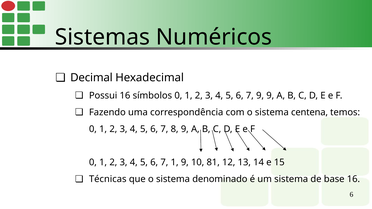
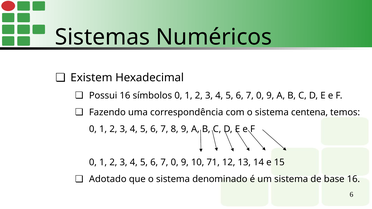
Decimal: Decimal -> Existem (91, 78)
9: 9 -> 0 (260, 96)
1: 1 -> 0 (175, 163)
81: 81 -> 71 (213, 163)
Técnicas: Técnicas -> Adotado (108, 179)
